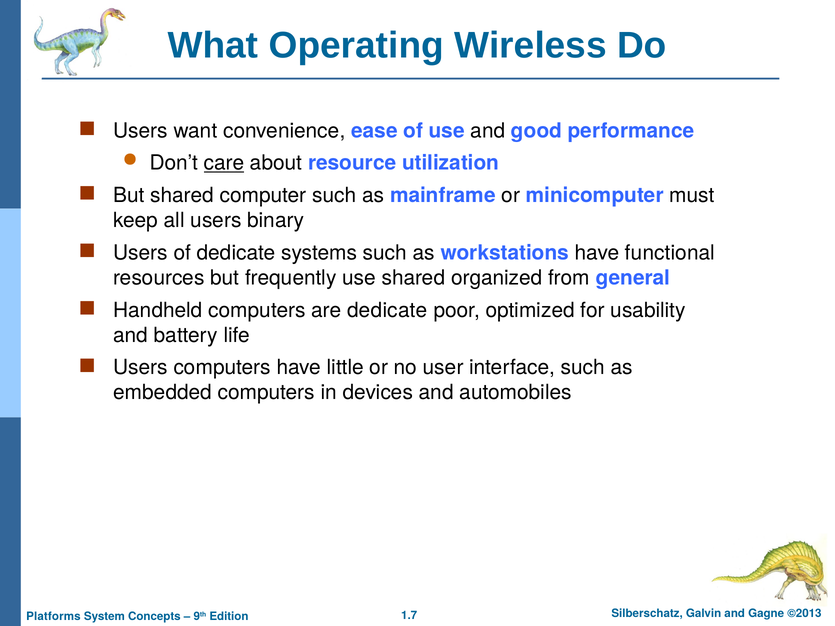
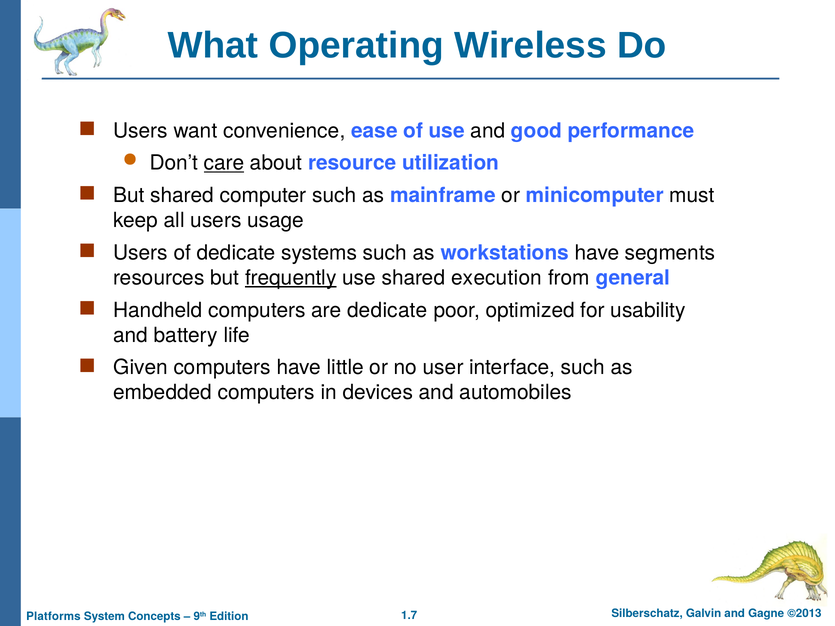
binary: binary -> usage (276, 221)
functional: functional -> segments (670, 253)
frequently underline: none -> present (291, 278)
organized: organized -> execution (497, 278)
Users: Users -> Given (141, 368)
